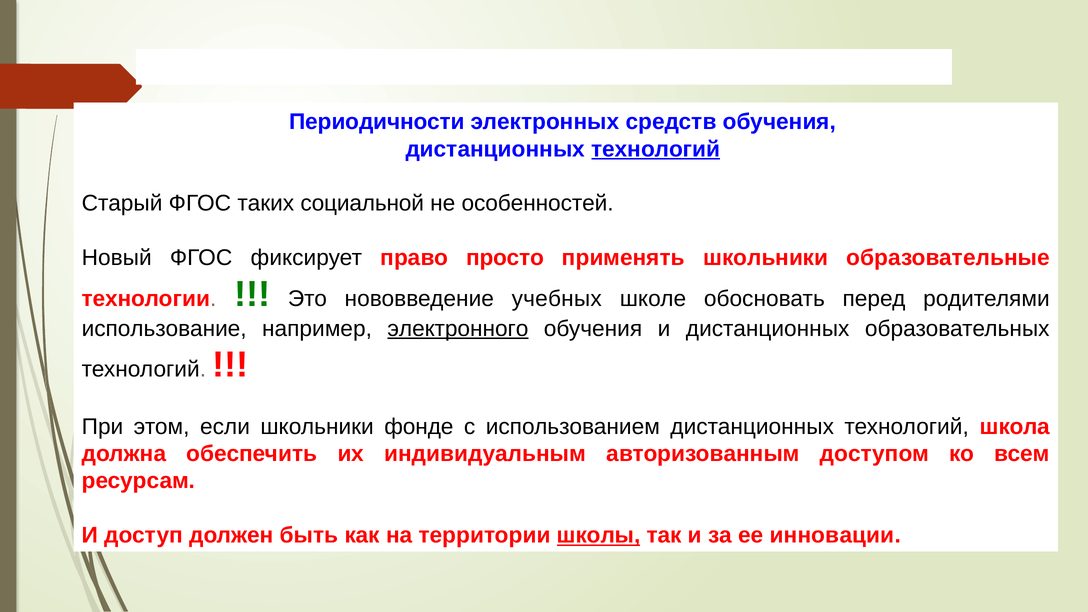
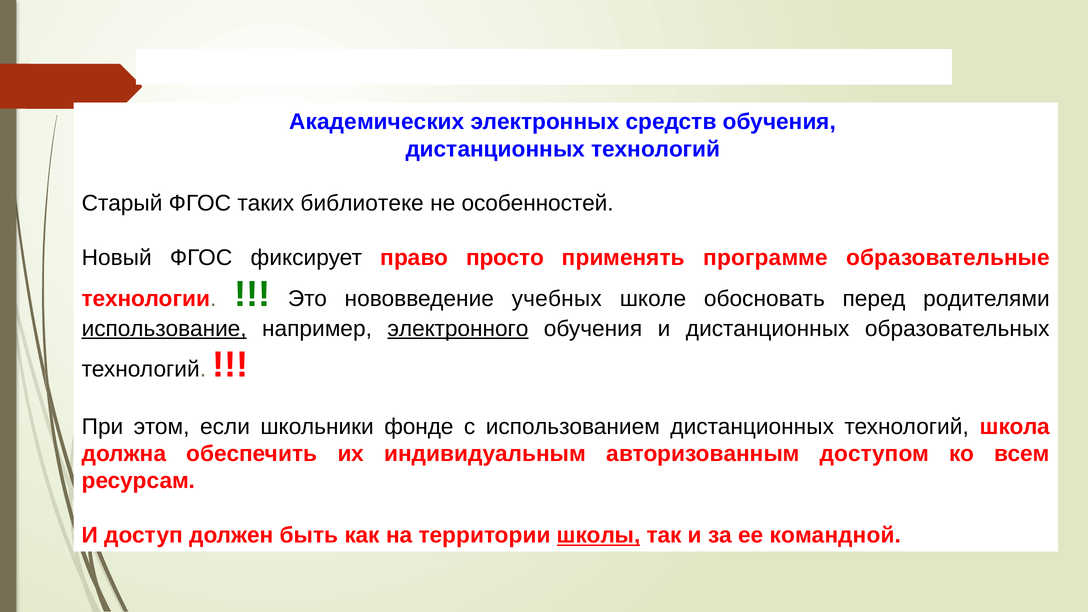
Периодичности: Периодичности -> Академических (377, 122)
технологий underline: present -> none (656, 149)
социальной: социальной -> библиотеке (362, 203)
применять школьники: школьники -> программе (766, 258)
использование underline: none -> present (164, 329)
инновации: инновации -> командной (835, 535)
